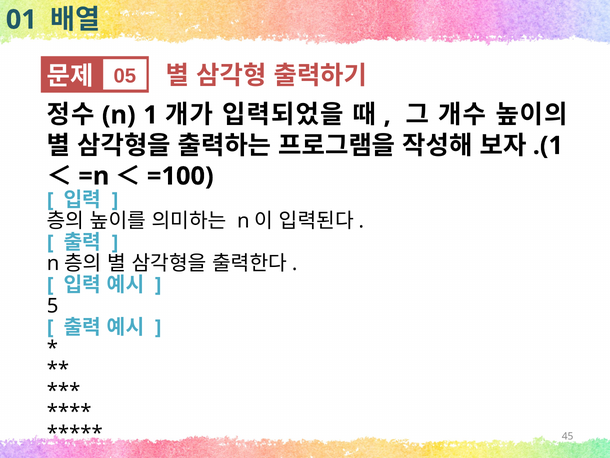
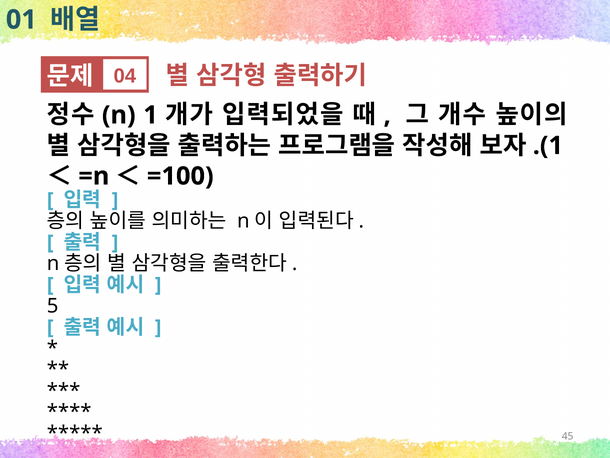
05: 05 -> 04 (125, 76)
